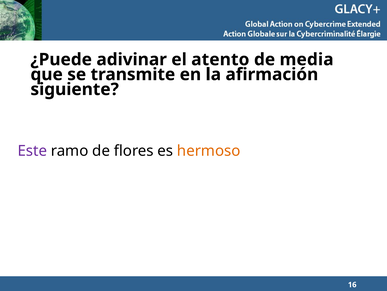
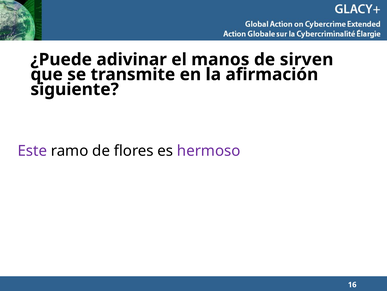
atento: atento -> manos (220, 59)
media: media -> sirven (307, 59)
hermoso colour: orange -> purple (209, 150)
